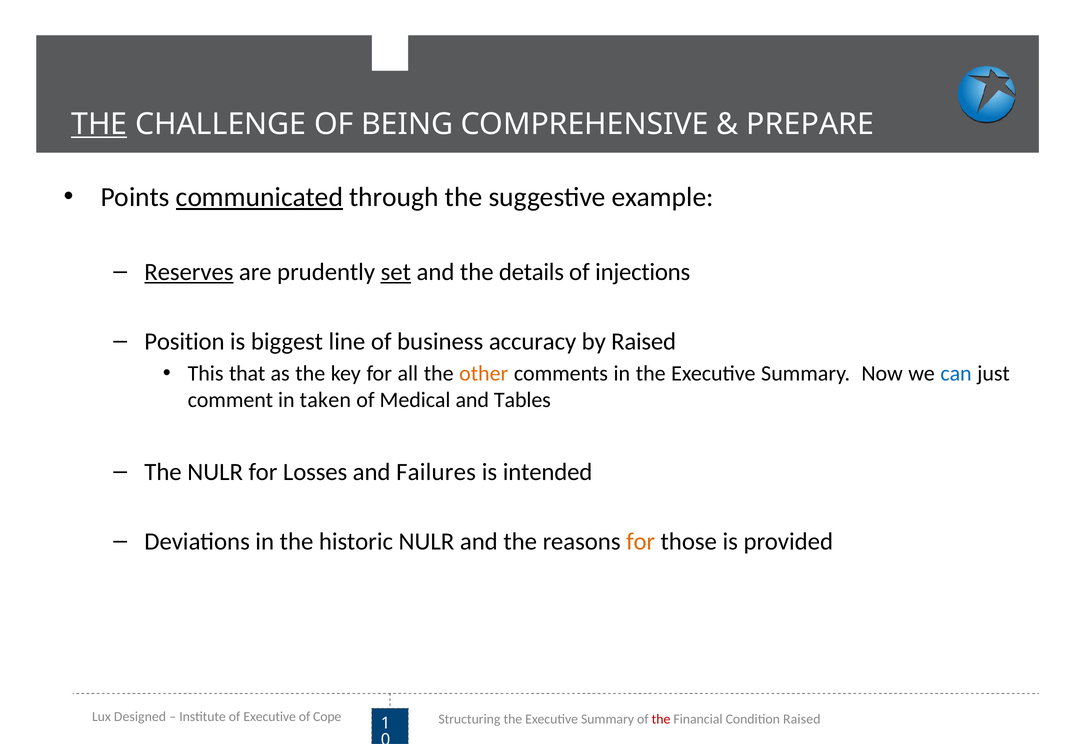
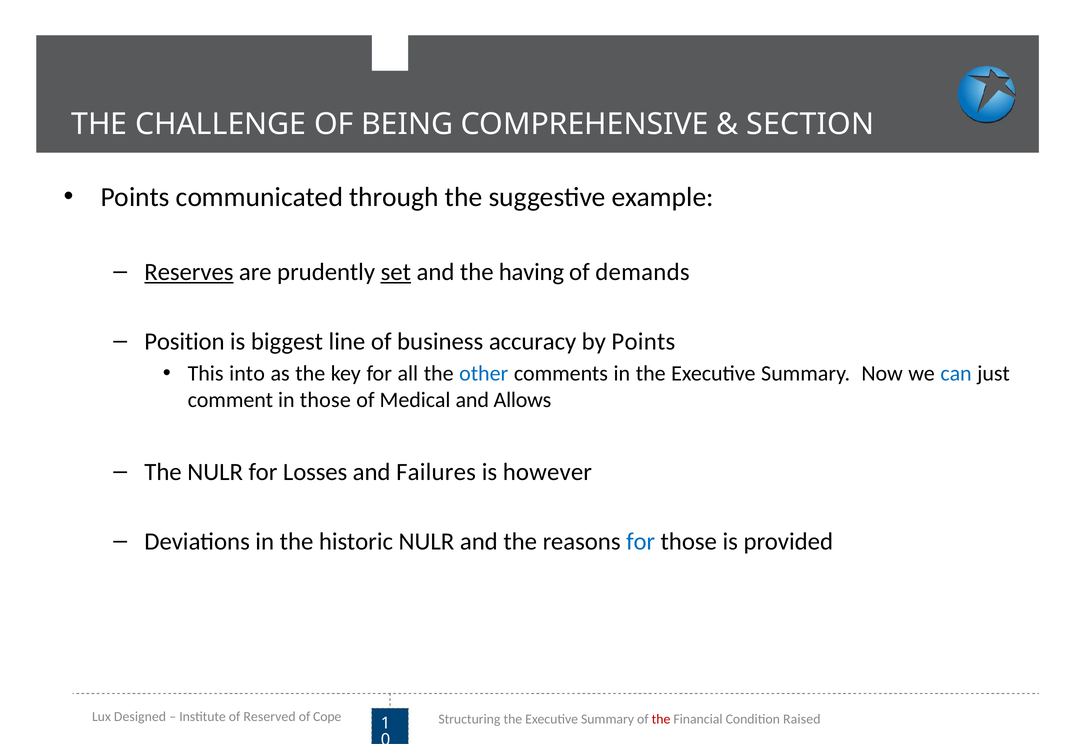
THE underline: present -> none (99, 124)
PREPARE: PREPARE -> SECTION (810, 124)
communicated underline: present -> none (260, 197)
details: details -> having (531, 272)
injections: injections -> demands (642, 272)
by Raised: Raised -> Points (643, 341)
that: that -> into (247, 374)
other colour: orange -> blue (484, 374)
in taken: taken -> those (325, 400)
Tables: Tables -> Allows (522, 400)
intended: intended -> however (547, 472)
for colour: orange -> blue (641, 541)
of Executive: Executive -> Reserved (270, 717)
